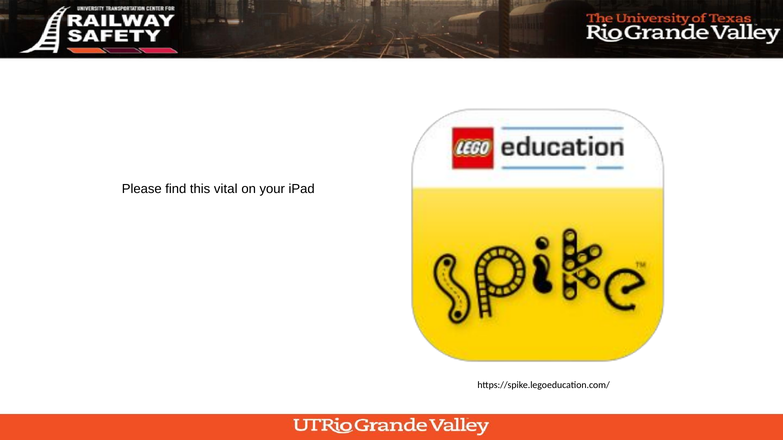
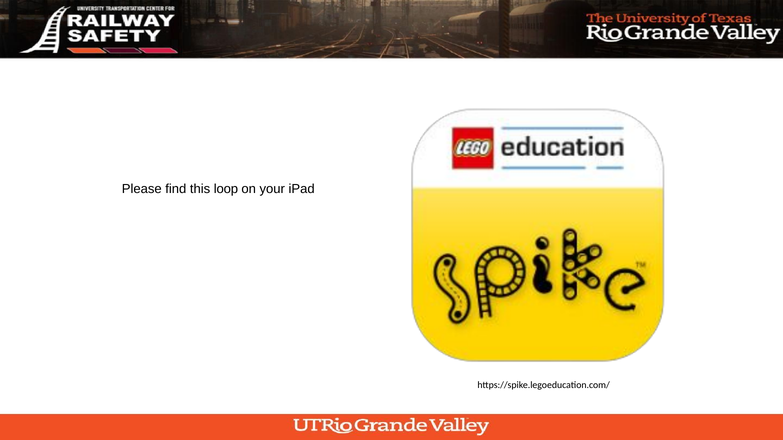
vital: vital -> loop (226, 189)
